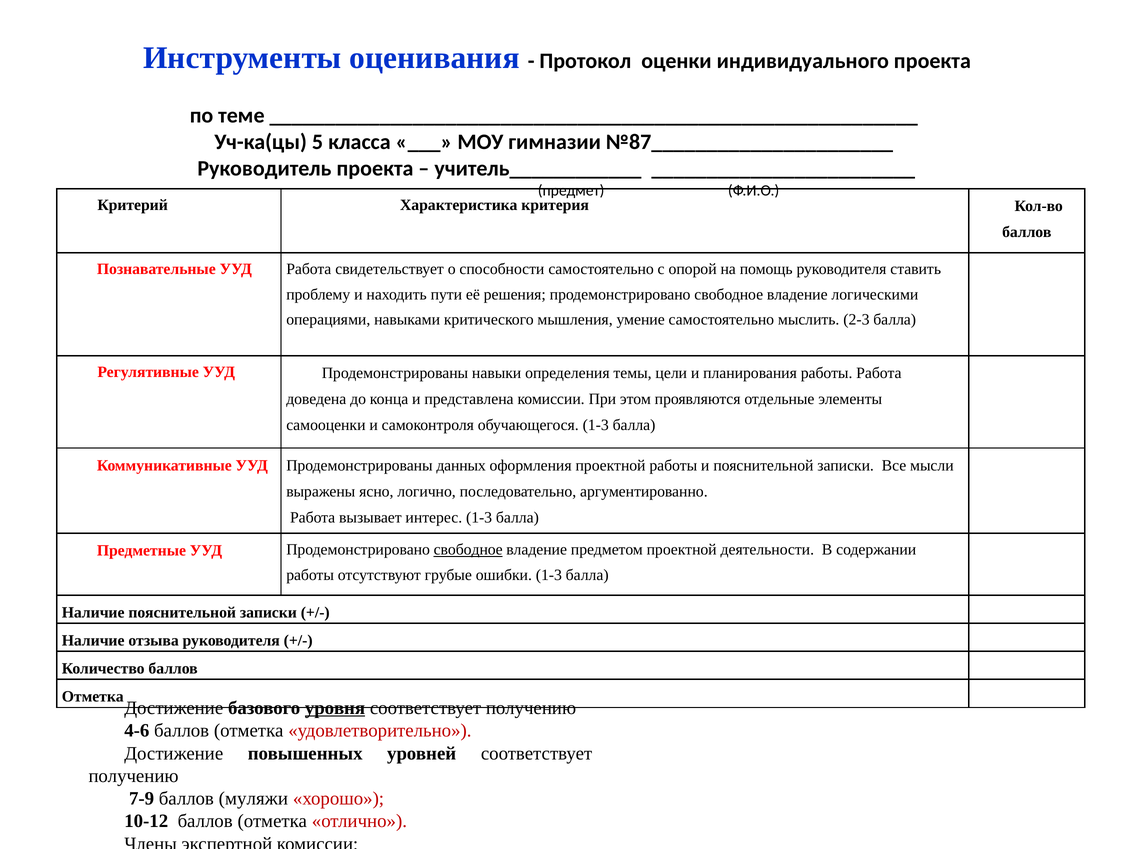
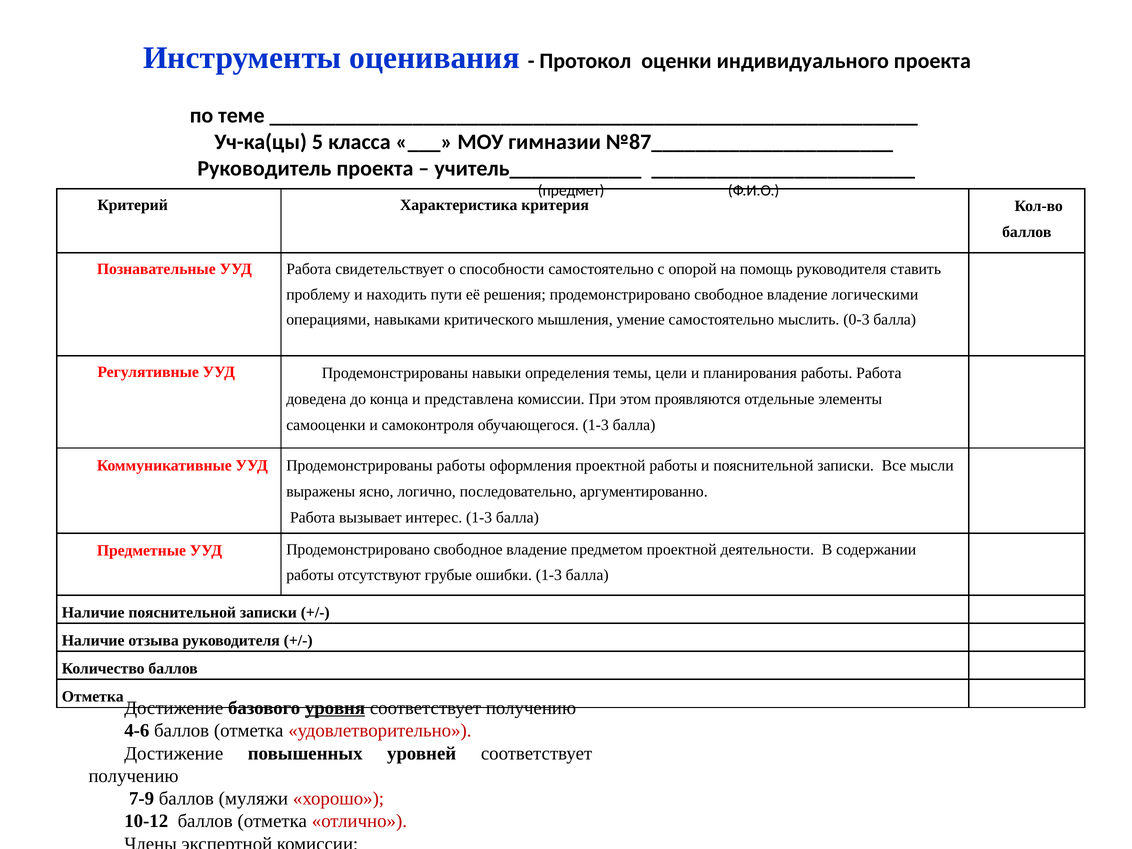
2-3: 2-3 -> 0-3 (856, 320)
Продемонстрированы данных: данных -> работы (461, 465)
свободное underline: present -> none (468, 550)
